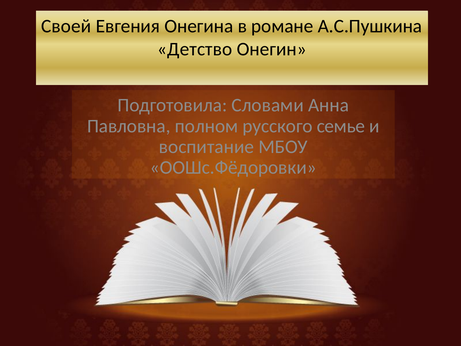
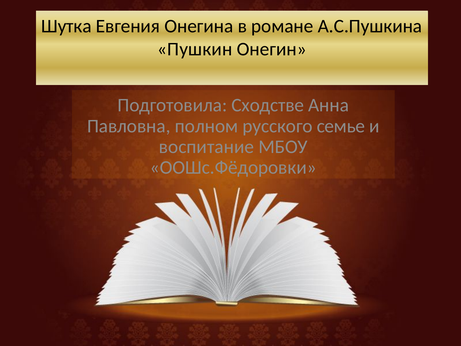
Своей: Своей -> Шутка (66, 26)
Детство: Детство -> Пушкин (195, 49)
Словами: Словами -> Сходстве (268, 105)
